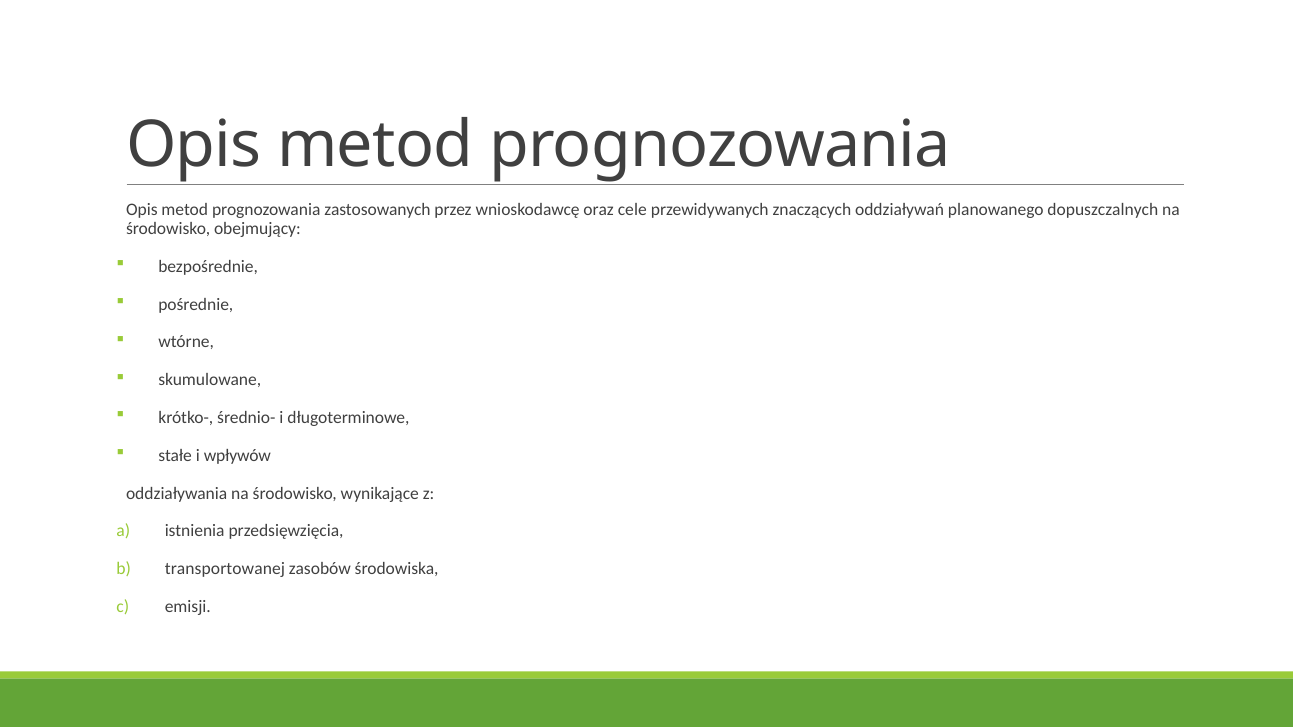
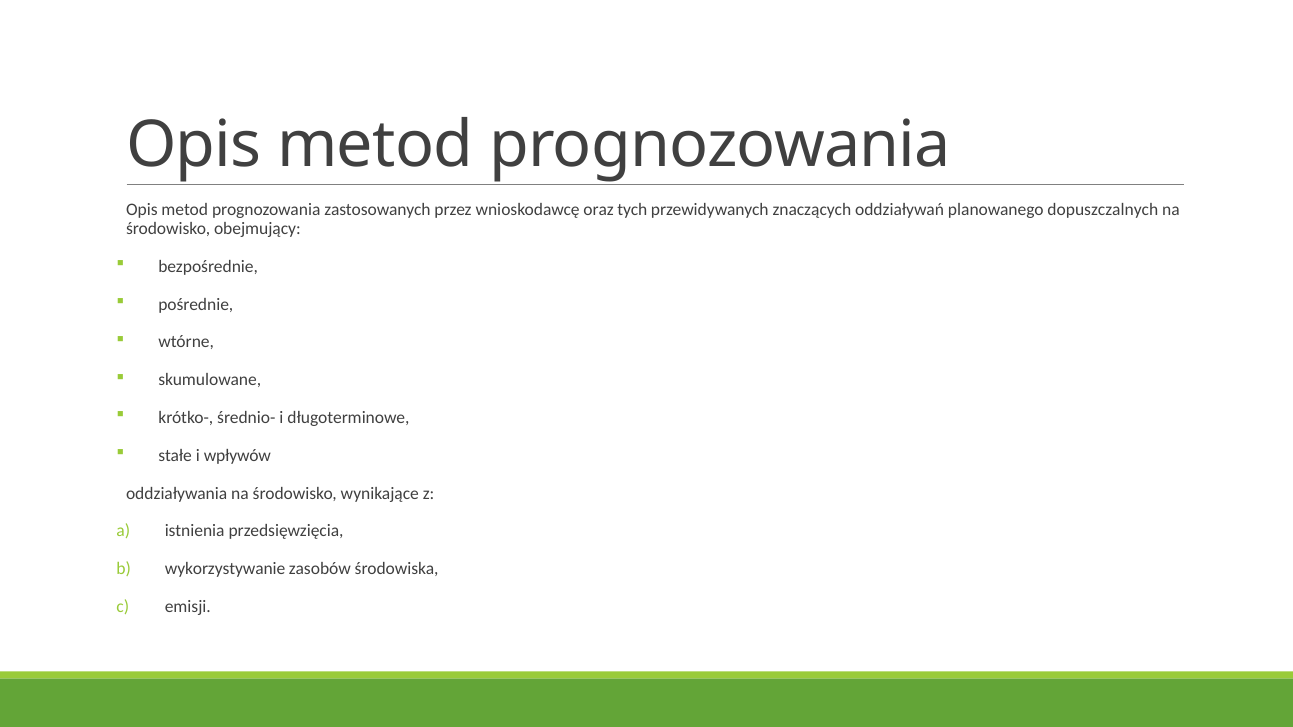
cele: cele -> tych (632, 210)
transportowanej: transportowanej -> wykorzystywanie (225, 569)
